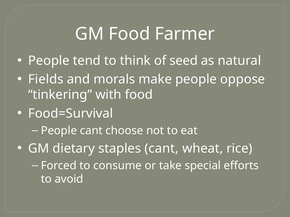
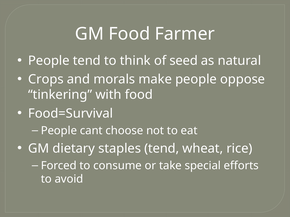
Fields: Fields -> Crops (46, 80)
staples cant: cant -> tend (162, 149)
